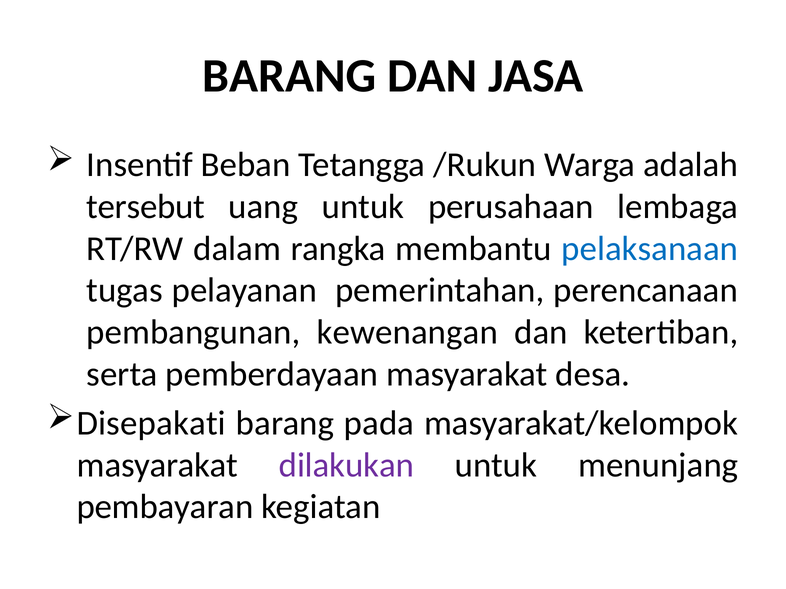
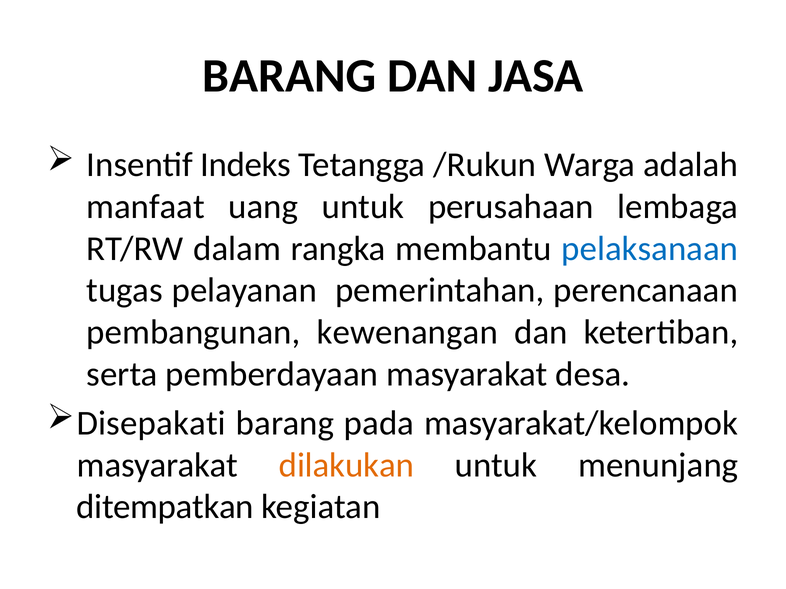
Beban: Beban -> Indeks (246, 165)
tersebut: tersebut -> manfaat (146, 207)
dilakukan colour: purple -> orange (346, 465)
pembayaran: pembayaran -> ditempatkan (165, 507)
